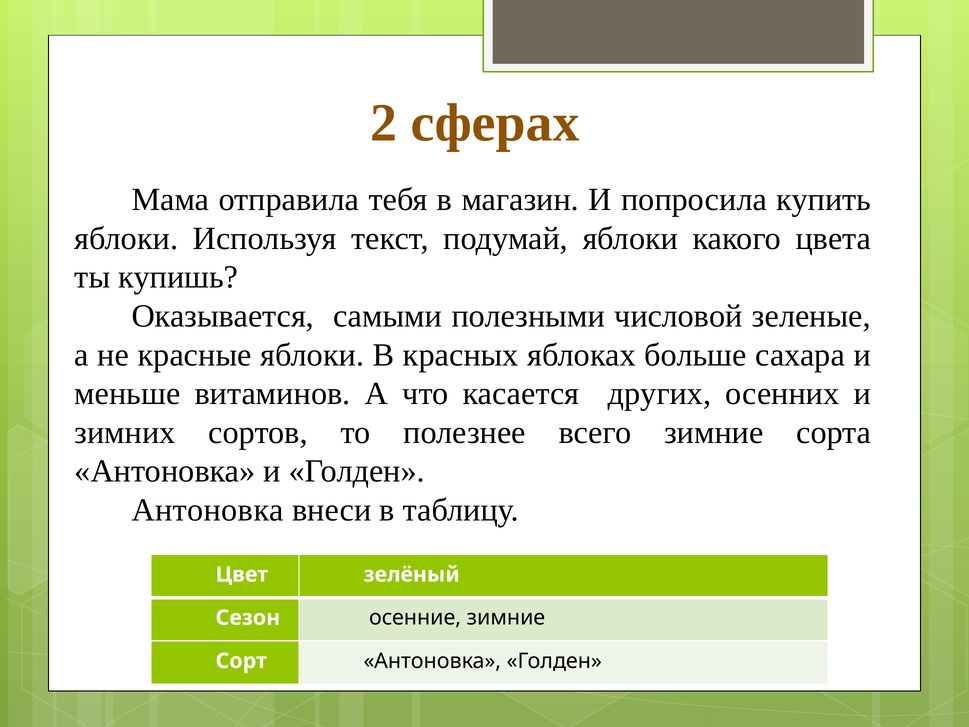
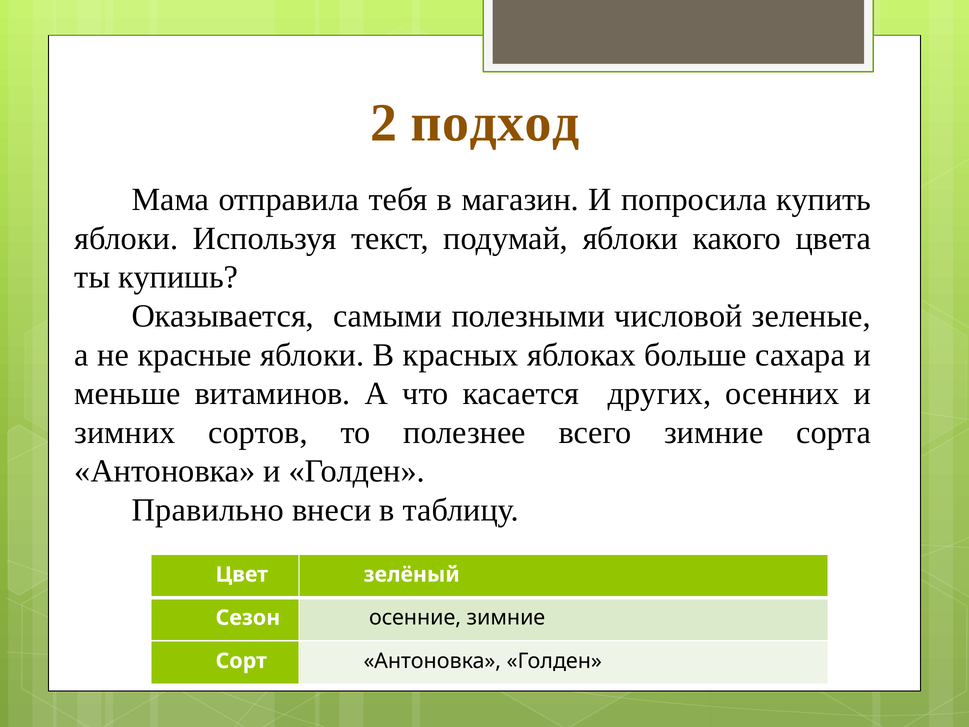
сферах: сферах -> подход (495, 123)
Антоновка: Антоновка -> Правильно (208, 510)
